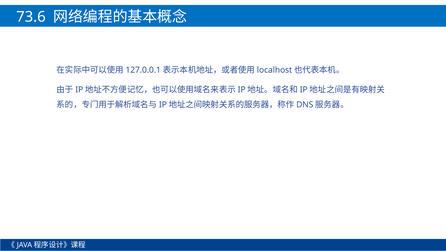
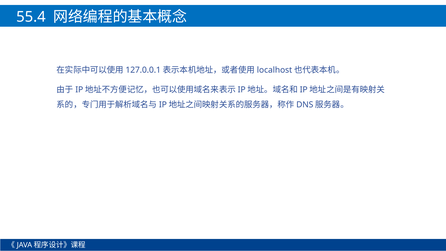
73.6: 73.6 -> 55.4 (31, 17)
